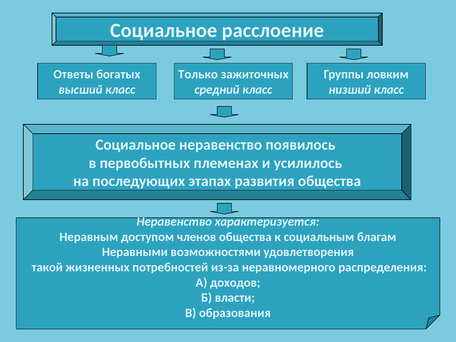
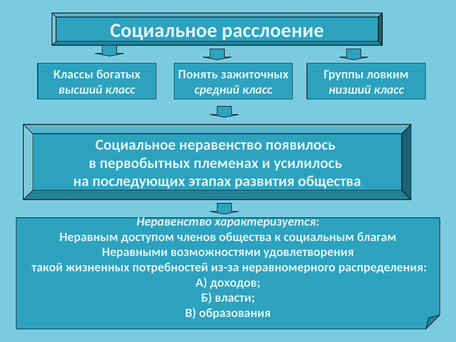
Ответы: Ответы -> Классы (73, 74)
Только: Только -> Понять (198, 74)
